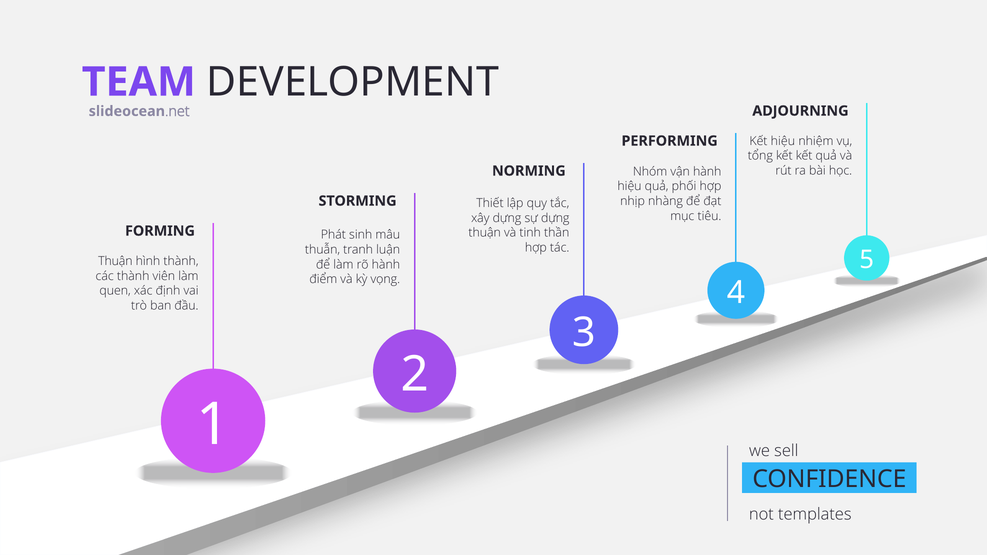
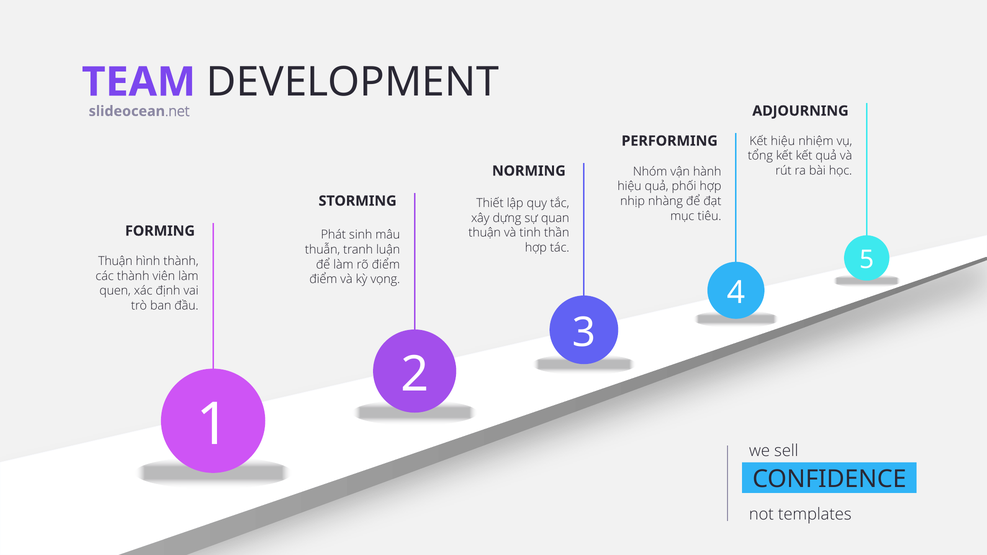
sự dựng: dựng -> quan (555, 218)
rõ hành: hành -> điểm (386, 265)
